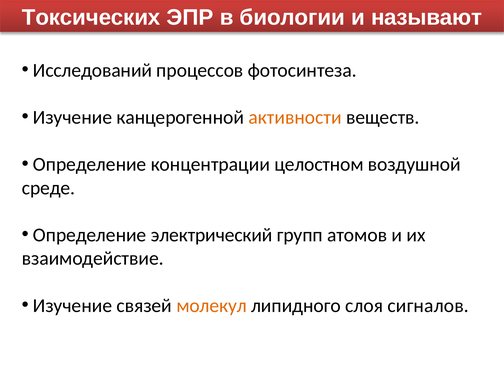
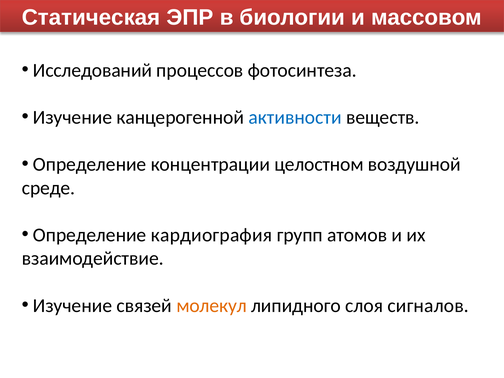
Токсических: Токсических -> Статическая (91, 17)
называют: называют -> массовом (426, 17)
активности colour: orange -> blue (295, 117)
электрический: электрический -> кардиография (211, 235)
